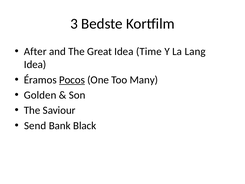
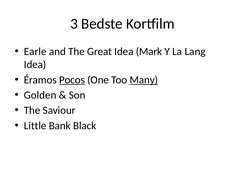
After: After -> Earle (35, 51)
Time: Time -> Mark (149, 51)
Many underline: none -> present (144, 80)
Send: Send -> Little (35, 125)
